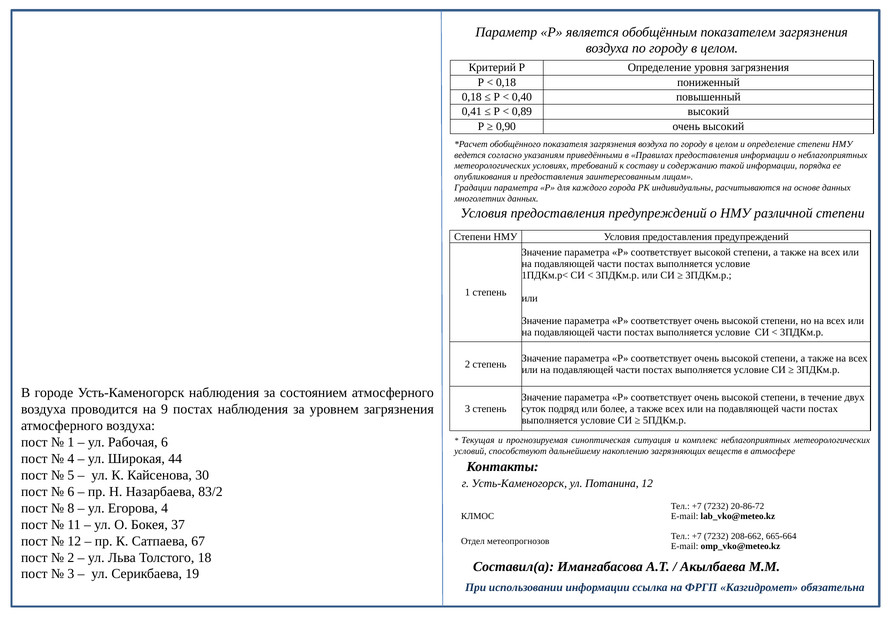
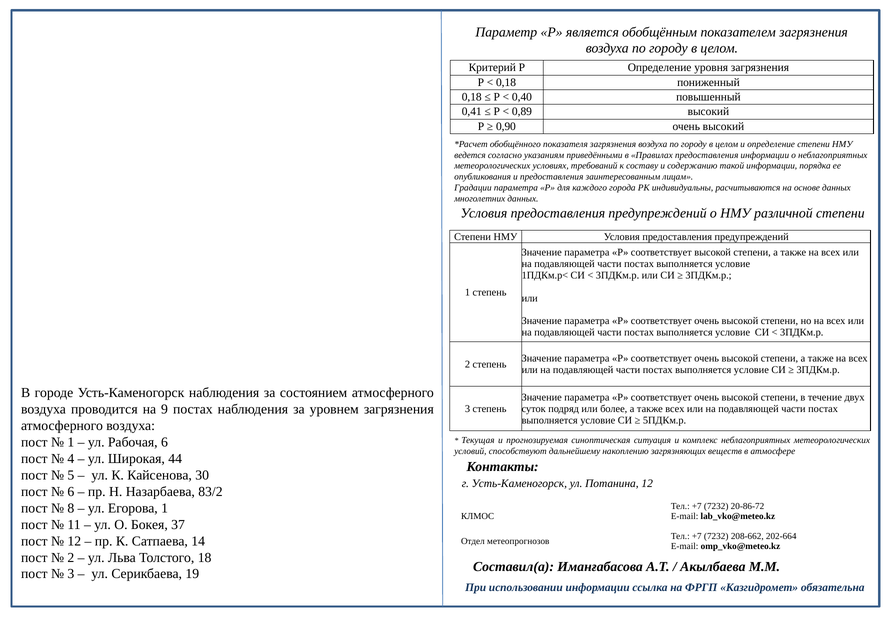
Егорова 4: 4 -> 1 (165, 508)
665-664: 665-664 -> 202-664 (781, 536)
67: 67 -> 14 (198, 541)
